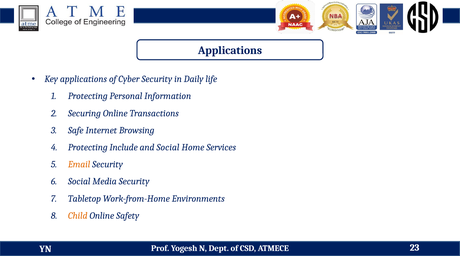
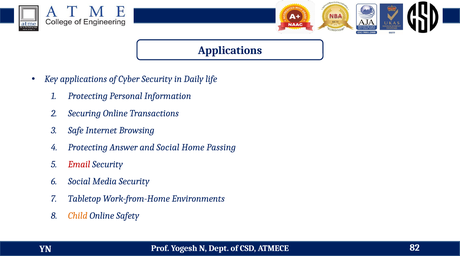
Include: Include -> Answer (124, 147)
Services: Services -> Passing (221, 147)
Email colour: orange -> red (79, 164)
23: 23 -> 82 (415, 247)
